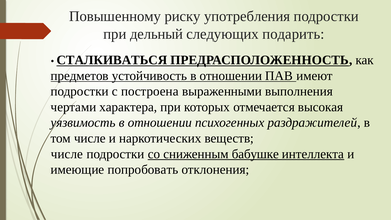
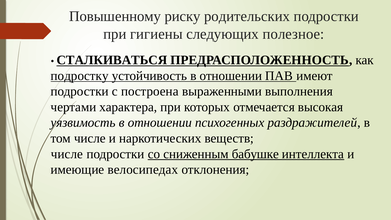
употребления: употребления -> родительских (247, 16)
дельный: дельный -> гигиены (156, 34)
подарить: подарить -> полезное (293, 34)
предметов: предметов -> подростку (80, 76)
попробовать: попробовать -> велосипедах (143, 170)
